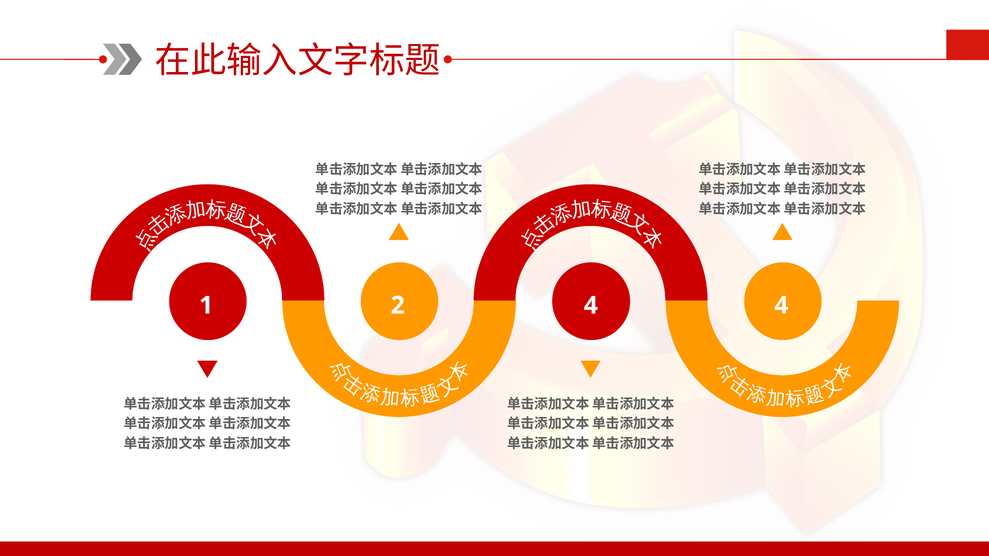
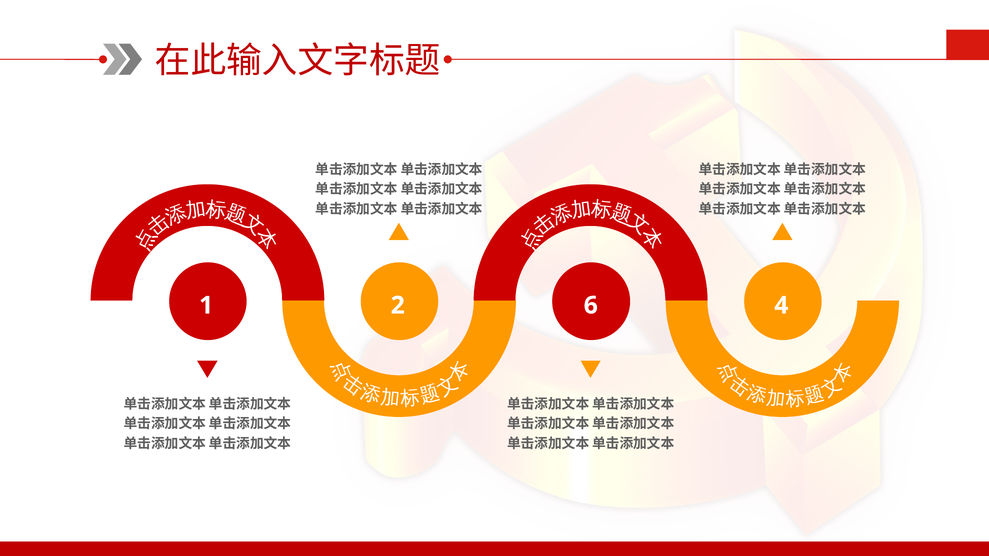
2 4: 4 -> 6 (591, 306)
